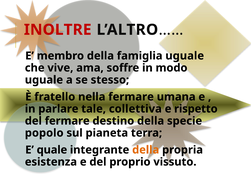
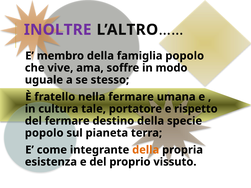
INOLTRE colour: red -> purple (58, 30)
famiglia uguale: uguale -> popolo (185, 56)
parlare: parlare -> cultura (58, 109)
collettiva: collettiva -> portatore (135, 109)
quale: quale -> come (52, 150)
